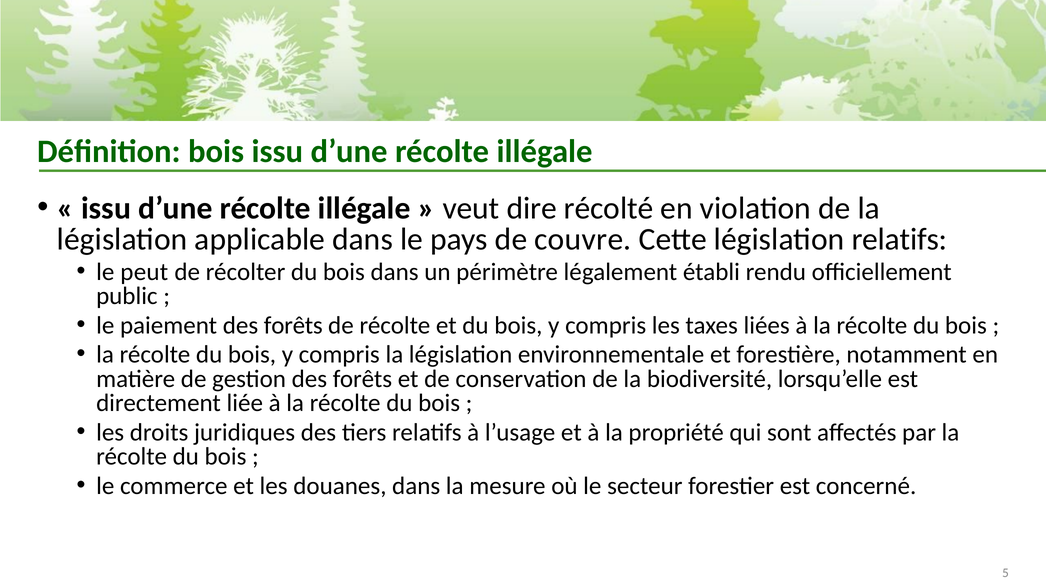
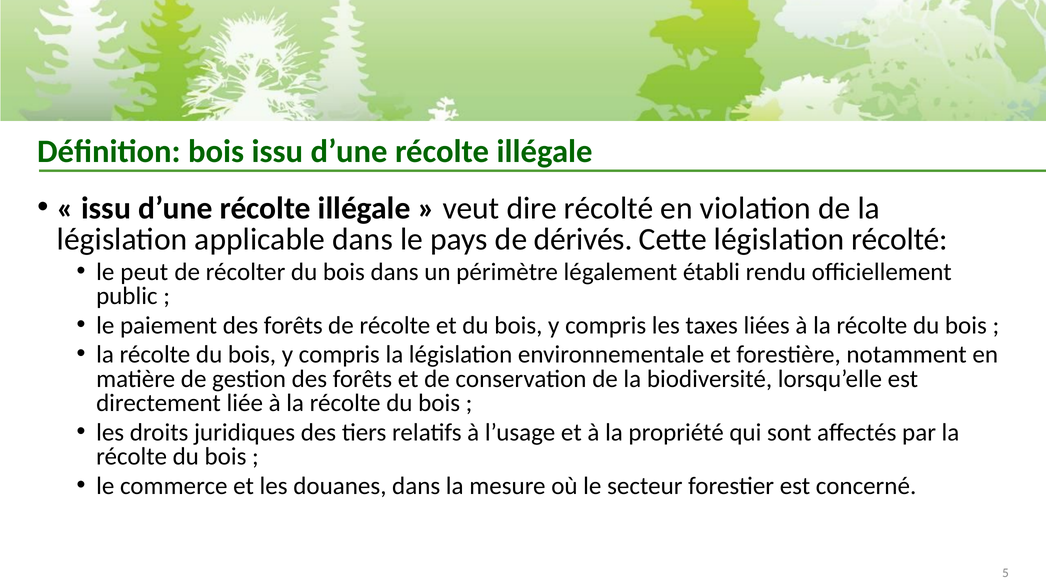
couvre: couvre -> dérivés (583, 239)
législation relatifs: relatifs -> récolté (899, 239)
